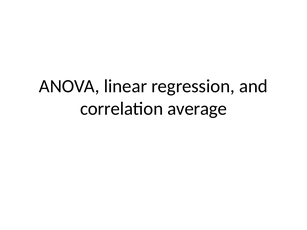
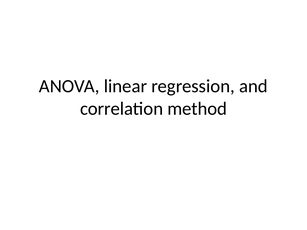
average: average -> method (197, 109)
